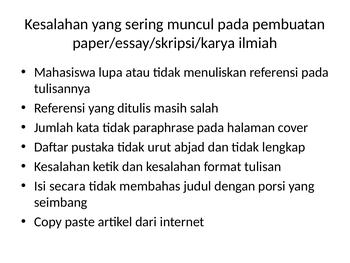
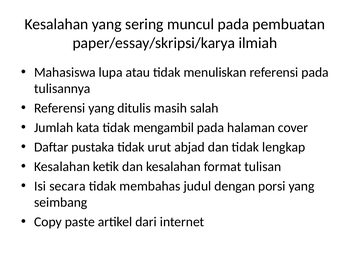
paraphrase: paraphrase -> mengambil (163, 127)
